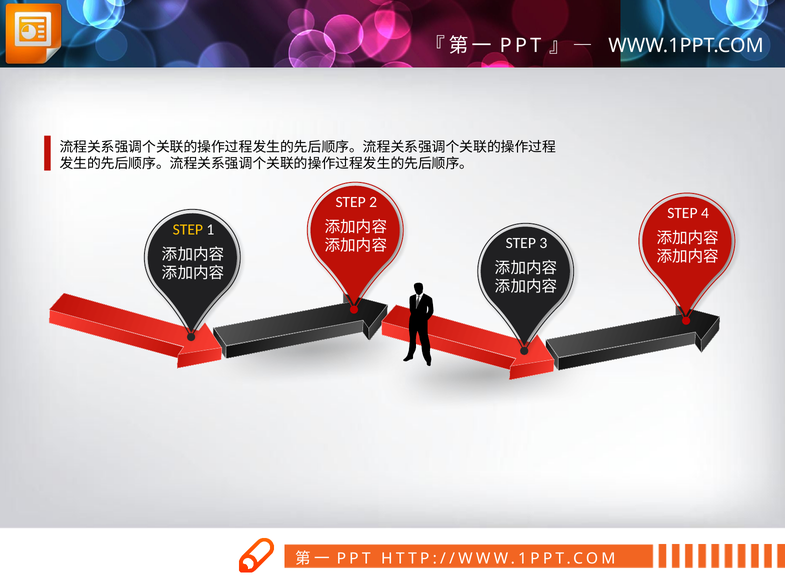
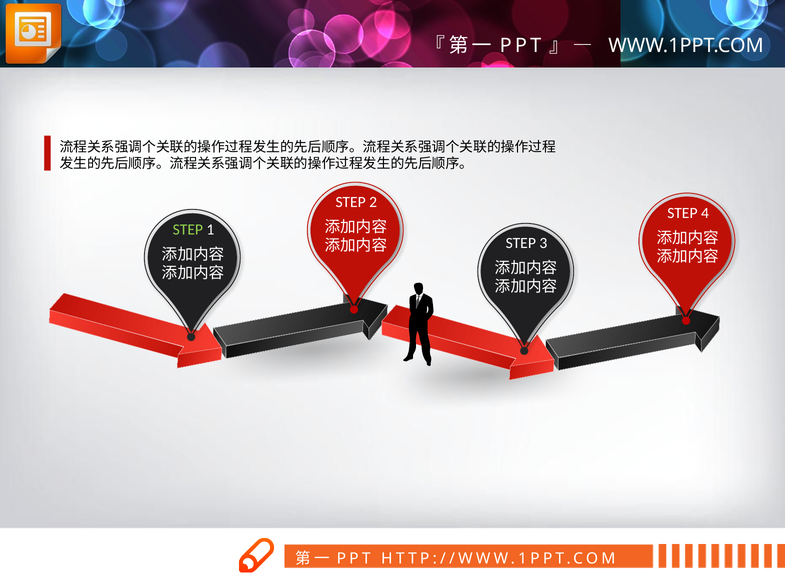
STEP colour: yellow -> light green (188, 230)
